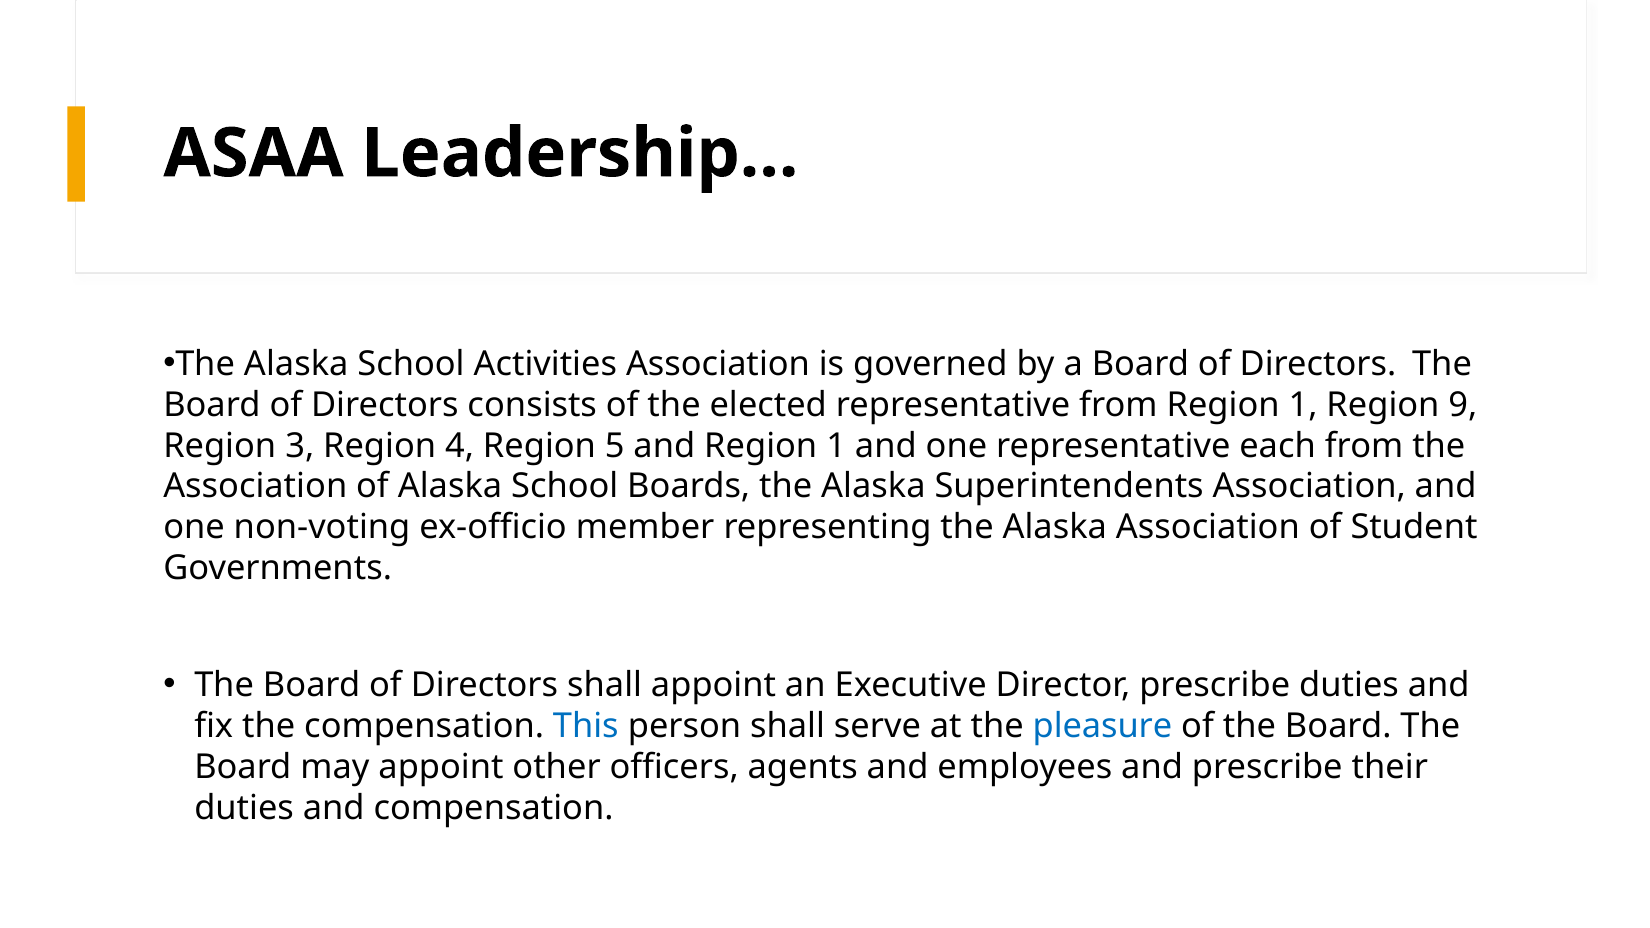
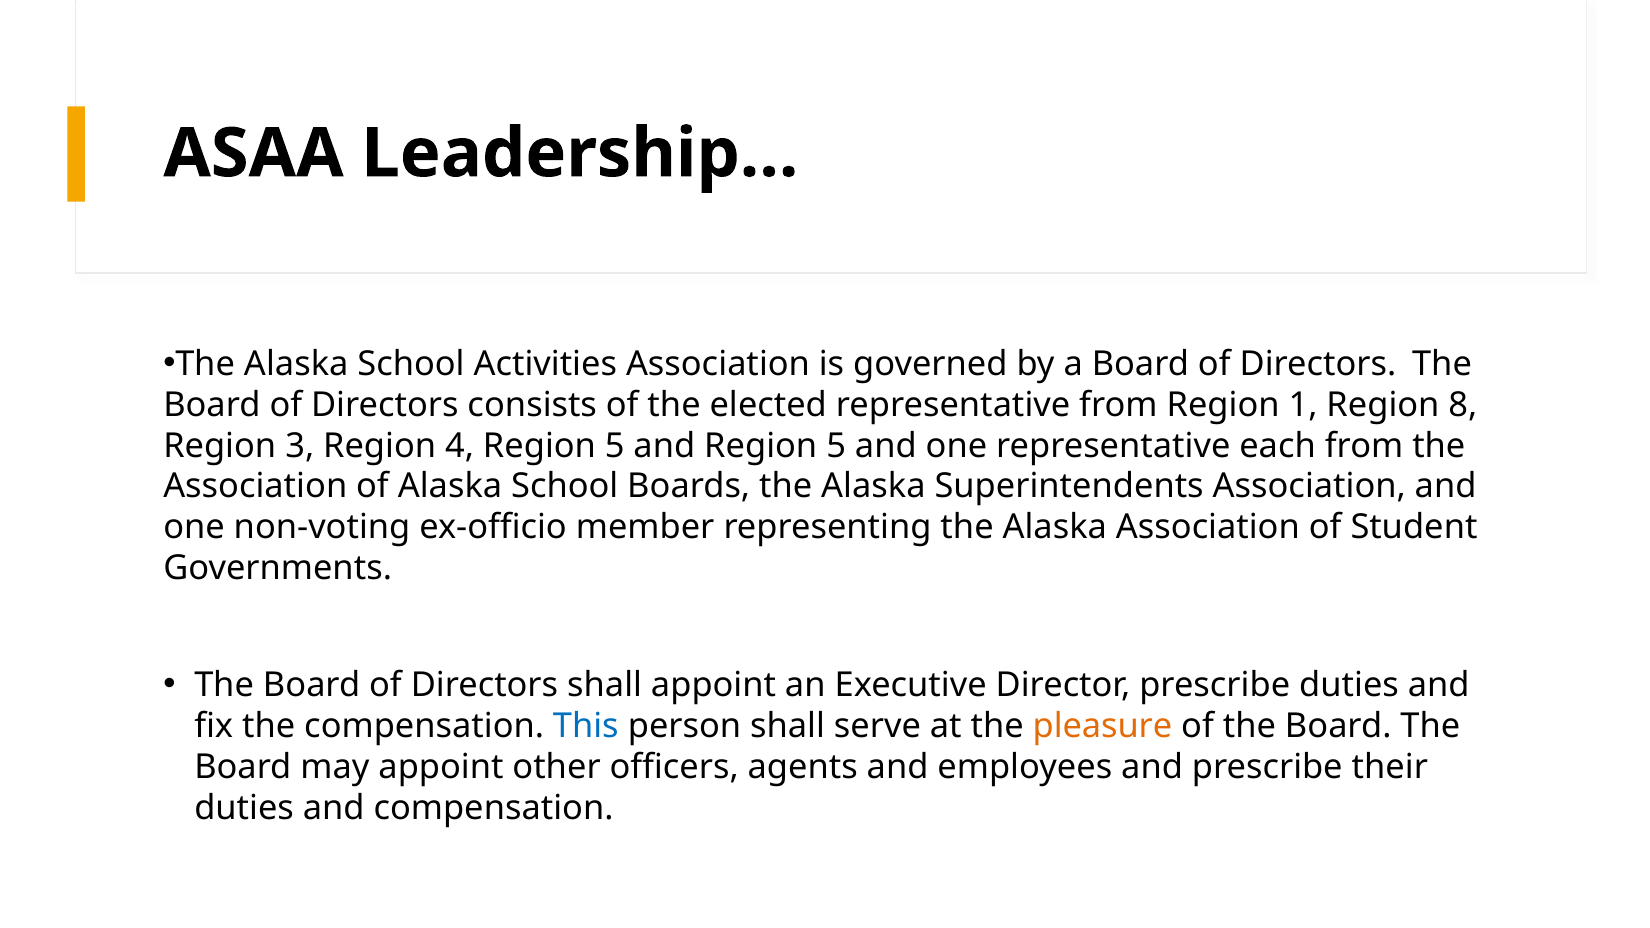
9: 9 -> 8 (1463, 405)
and Region 1: 1 -> 5 (836, 446)
pleasure colour: blue -> orange (1102, 726)
